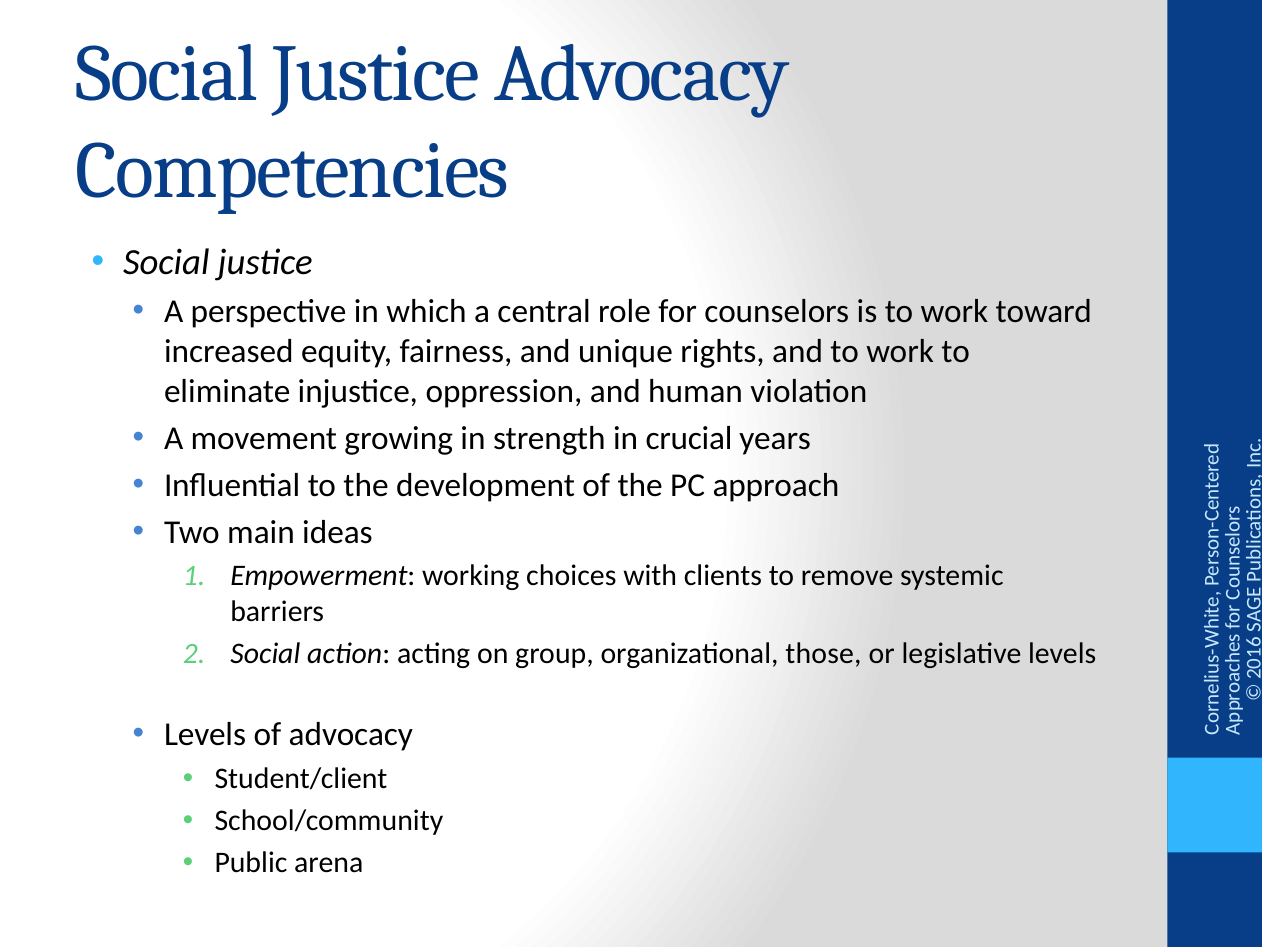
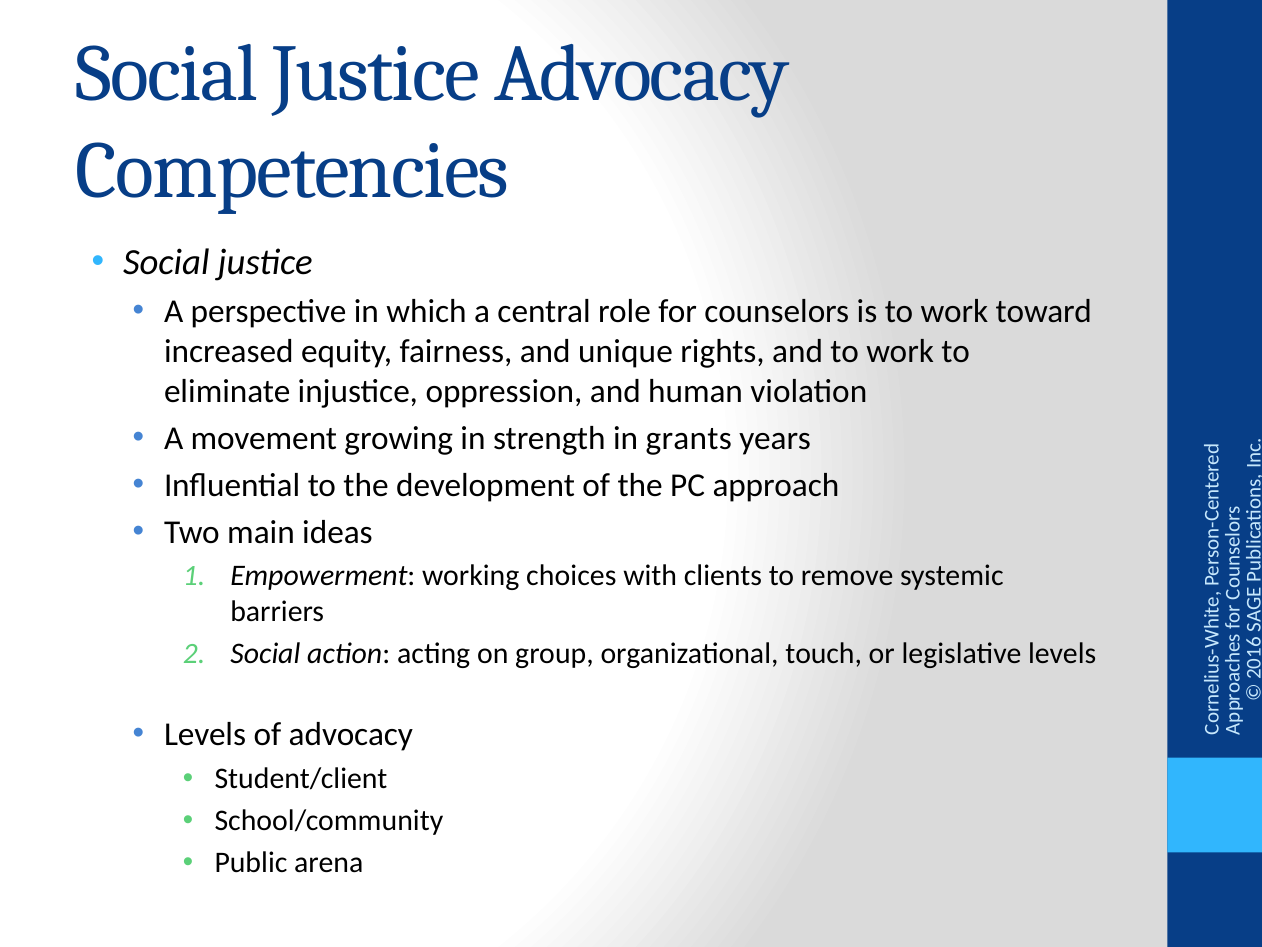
crucial: crucial -> grants (689, 438)
those: those -> touch (824, 654)
